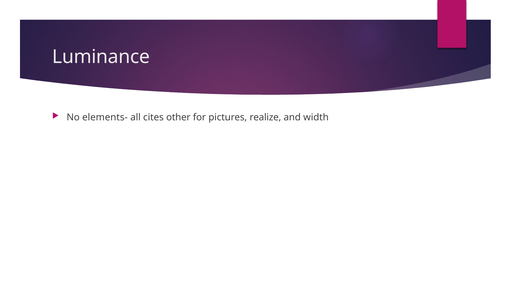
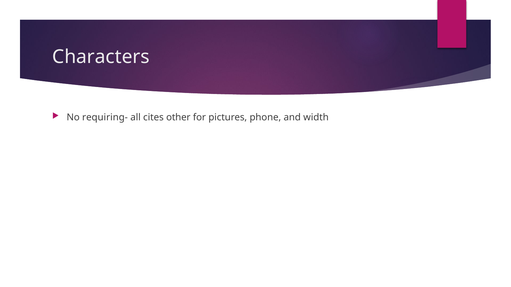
Luminance: Luminance -> Characters (101, 57)
elements-: elements- -> requiring- (105, 117)
realize: realize -> phone (265, 117)
